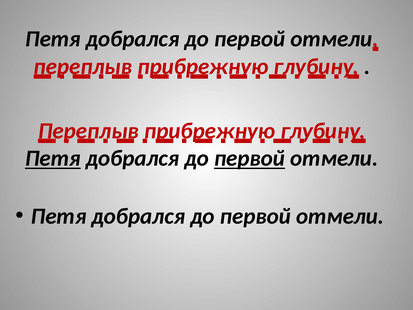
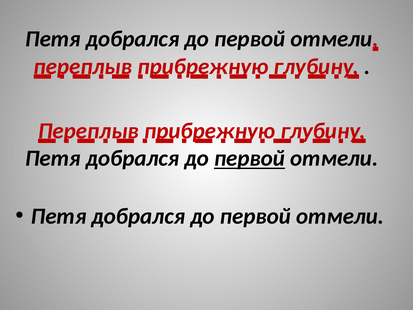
Петя underline: present -> none (53, 158)
